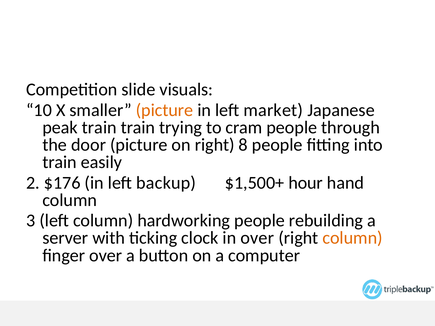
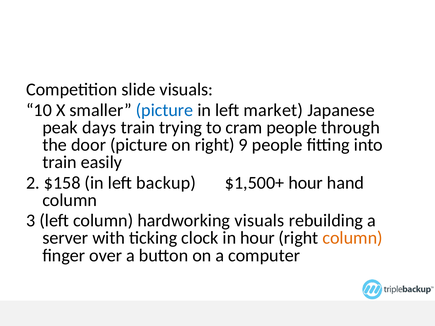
picture colour: orange -> blue (165, 110)
peak train: train -> days (99, 128)
8: 8 -> 9 (243, 145)
$176: $176 -> $158 (62, 183)
hardworking people: people -> visuals (259, 221)
in over: over -> hour (257, 238)
